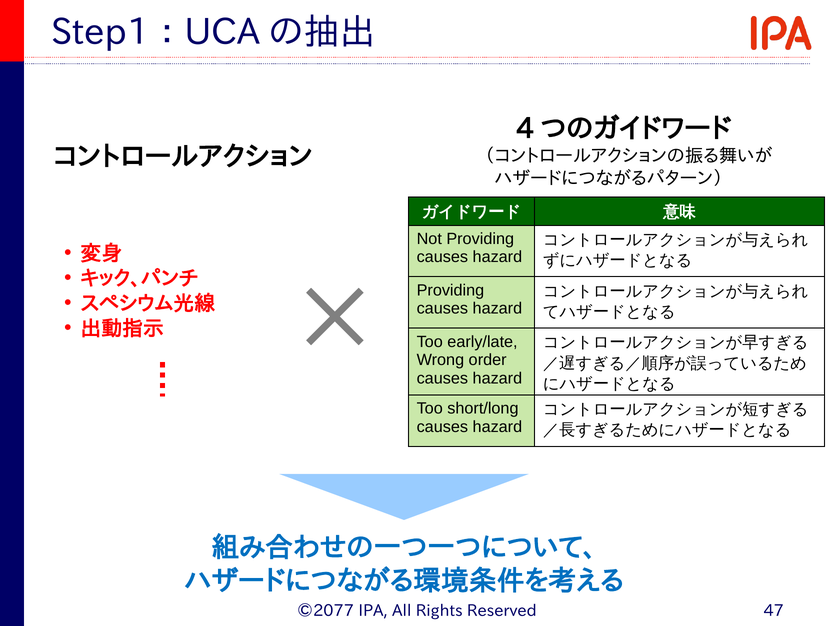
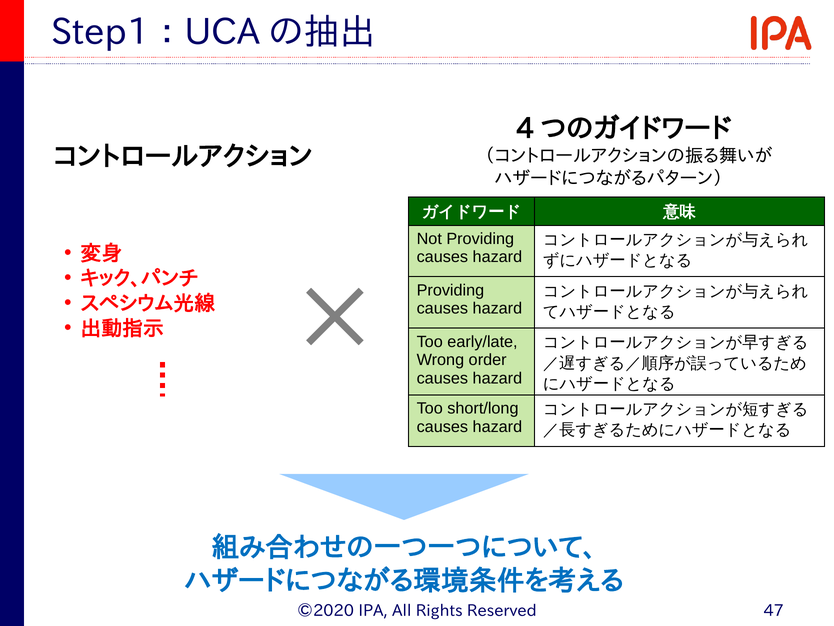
©2077: ©2077 -> ©2020 (325, 610)
